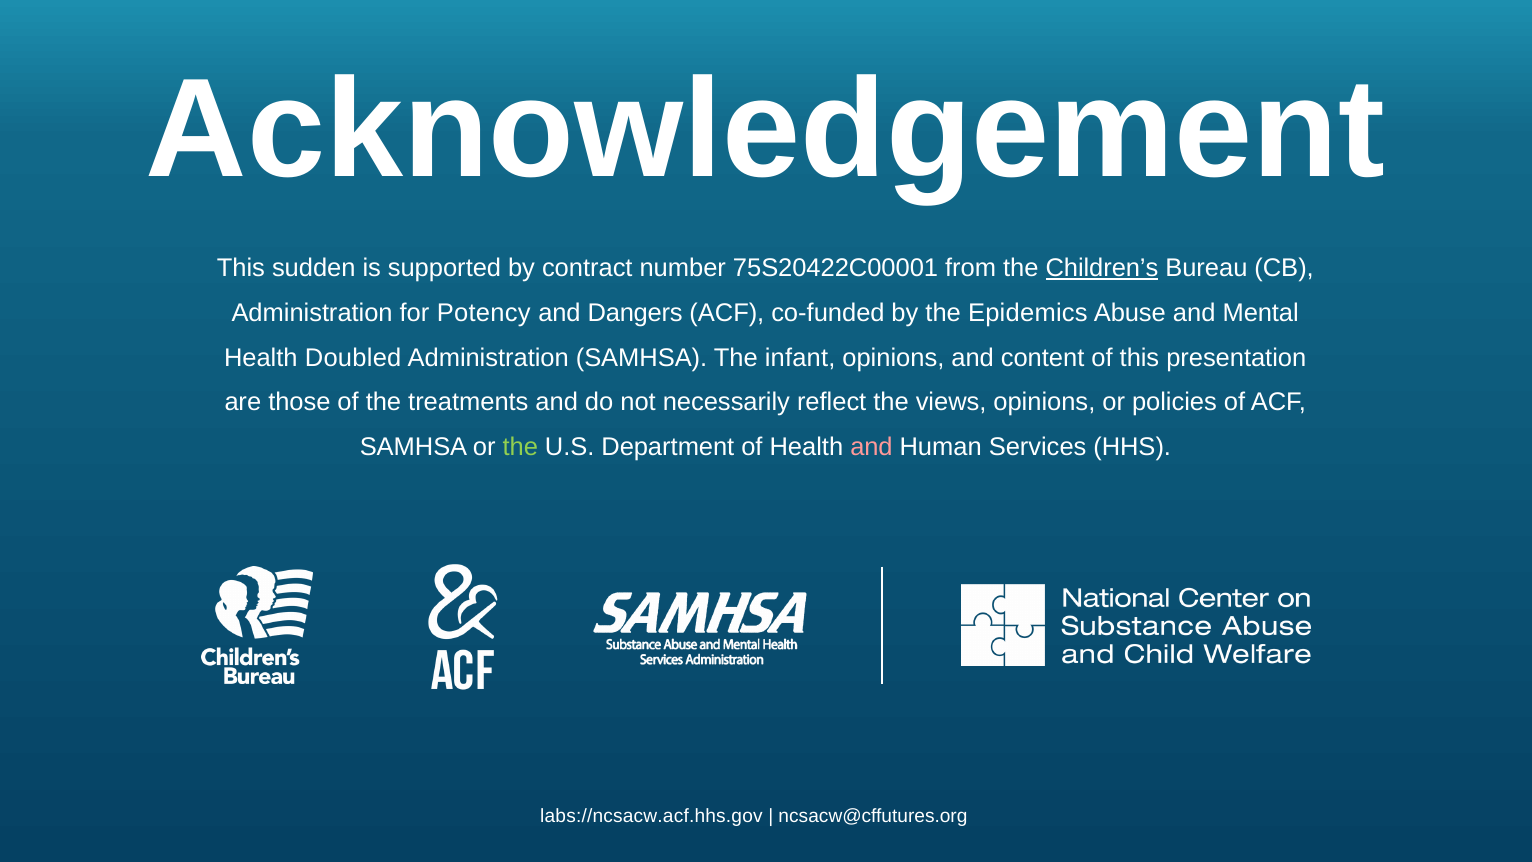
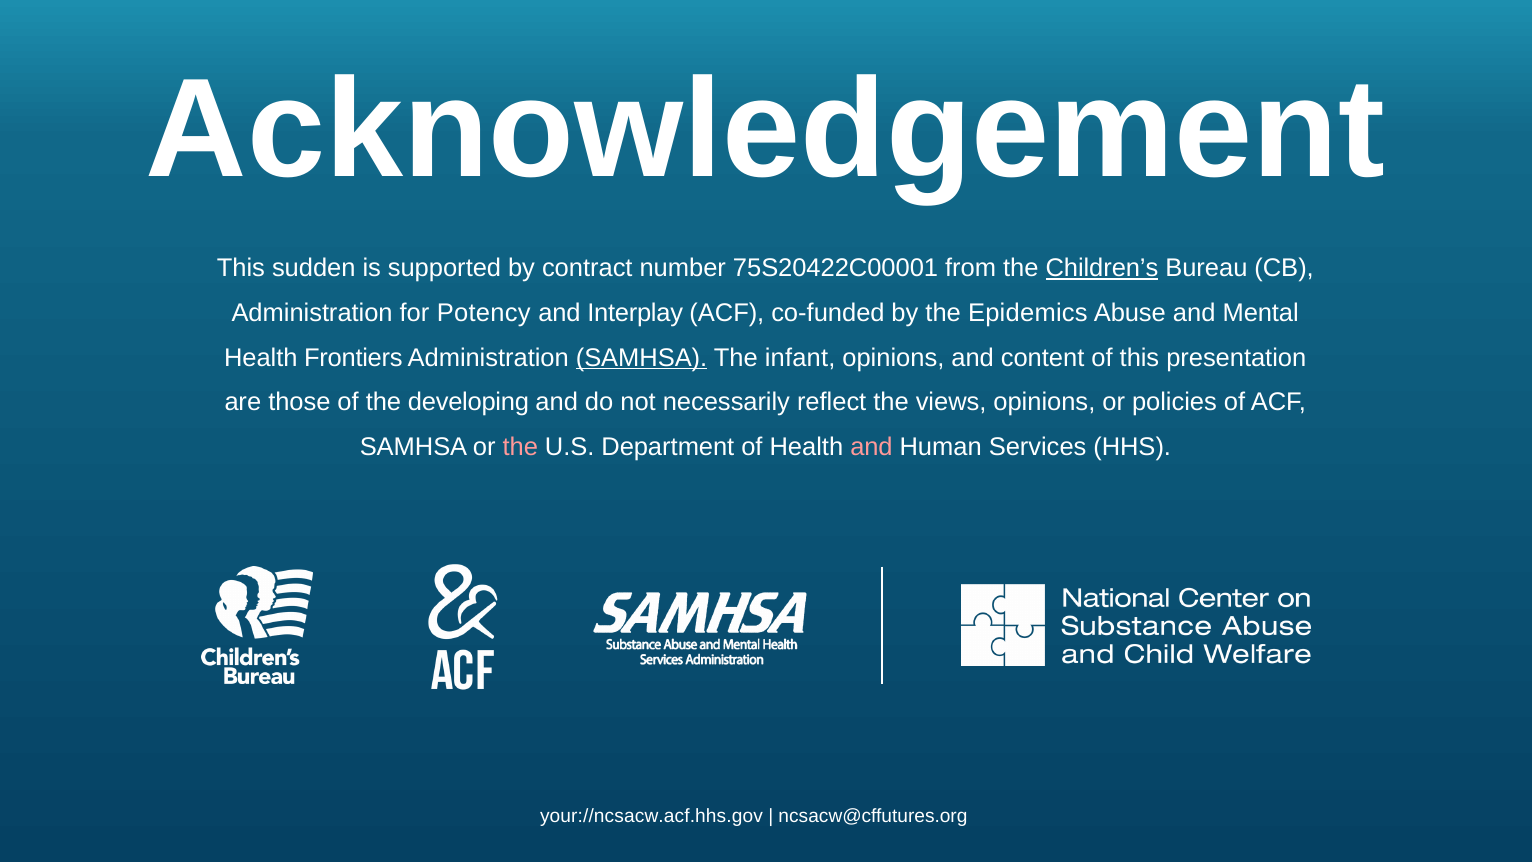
Dangers: Dangers -> Interplay (635, 313)
Doubled: Doubled -> Frontiers (353, 357)
SAMHSA underline: none -> present (642, 357)
treatments: treatments -> developing (468, 402)
the colour: light green -> pink (520, 447)
labs://ncsacw.acf.hhs.gov: labs://ncsacw.acf.hhs.gov -> your://ncsacw.acf.hhs.gov (651, 815)
